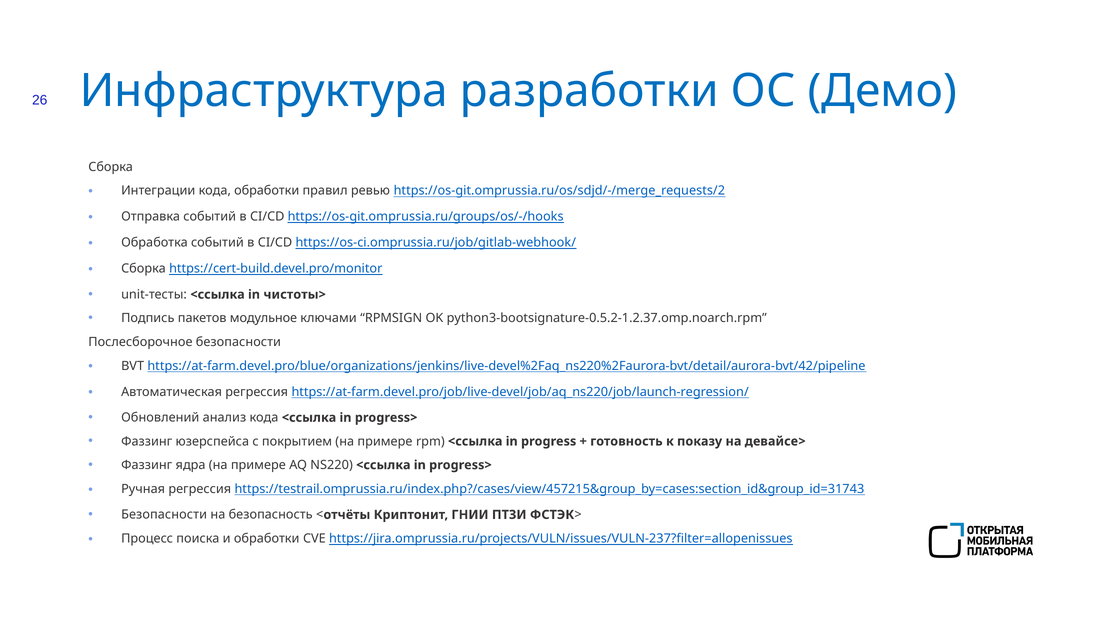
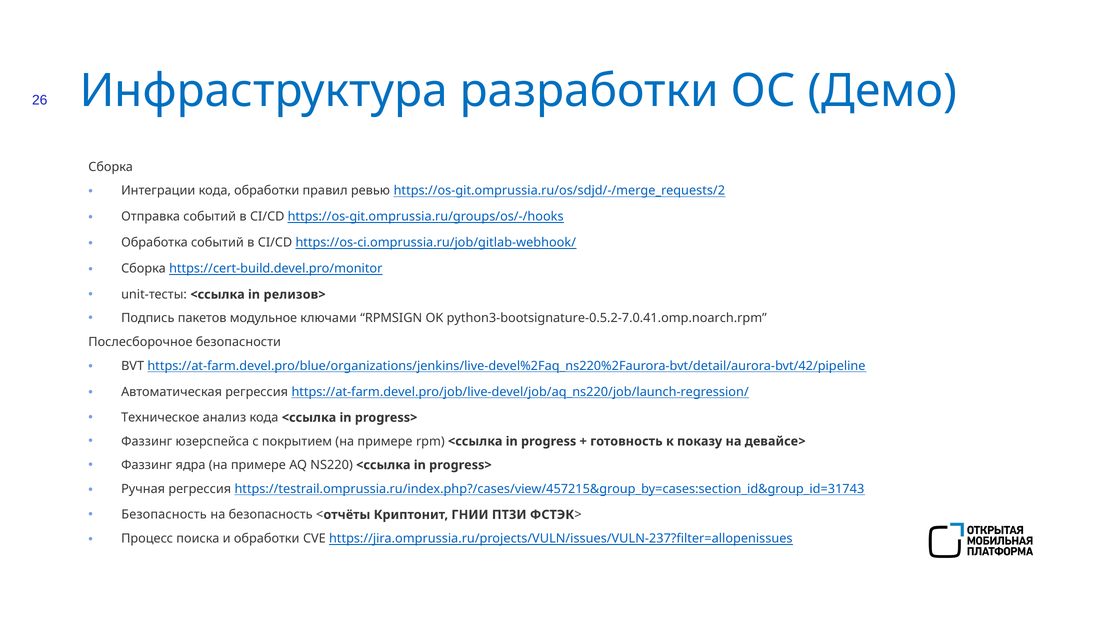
чистоты>: чистоты> -> релизов> (295, 294)
python3-bootsignature-0.5.2-1.2.37.omp.noarch.rpm: python3-bootsignature-0.5.2-1.2.37.omp.noarch.rpm -> python3-bootsignature-0.5.2-7.0.41.omp.noarch.rpm (607, 318)
Обновлений: Обновлений -> Техническое (160, 417)
Безопасности: Безопасности -> Безопасность (164, 515)
